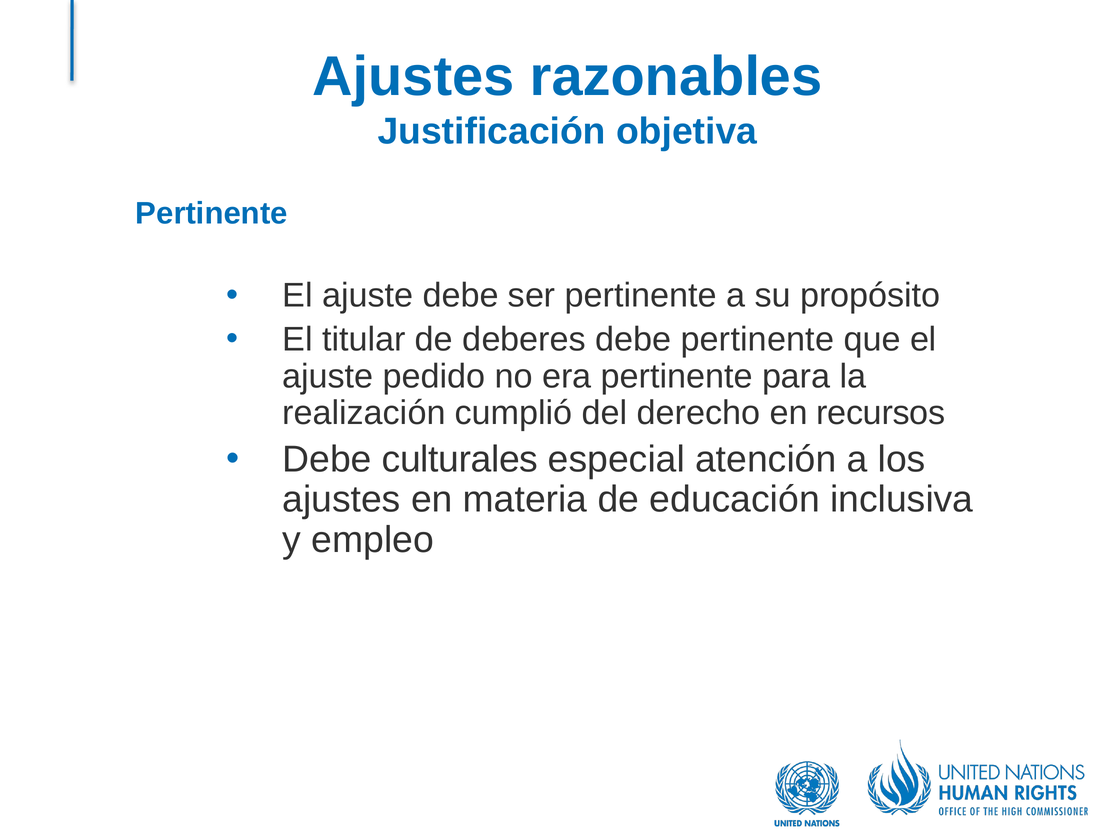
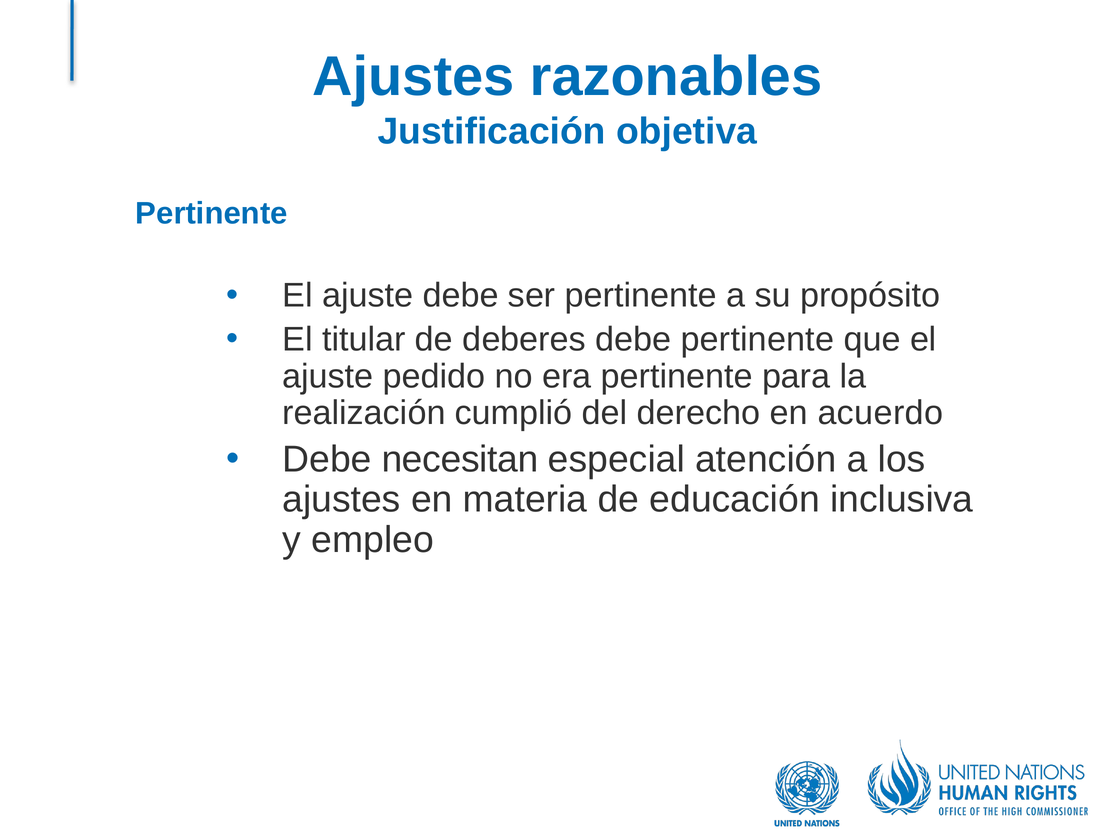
recursos: recursos -> acuerdo (880, 413)
culturales: culturales -> necesitan (460, 459)
